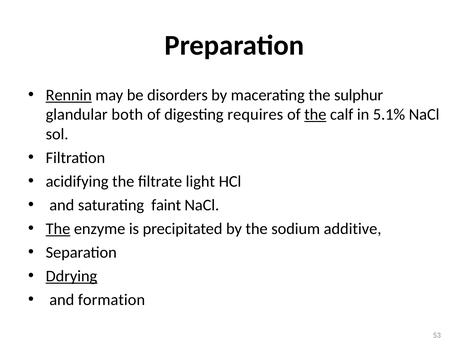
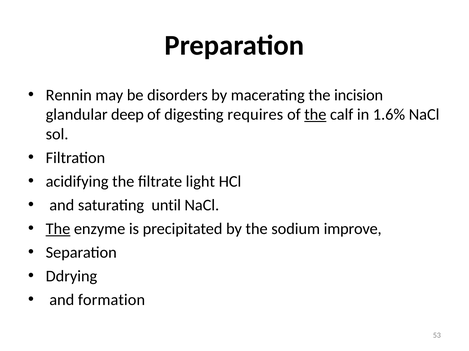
Rennin underline: present -> none (69, 95)
sulphur: sulphur -> incision (359, 95)
both: both -> deep (127, 115)
5.1%: 5.1% -> 1.6% (389, 115)
faint: faint -> until (166, 206)
additive: additive -> improve (353, 229)
Ddrying underline: present -> none (71, 277)
